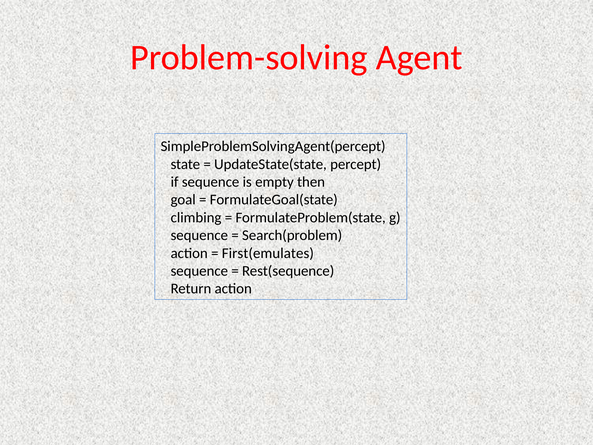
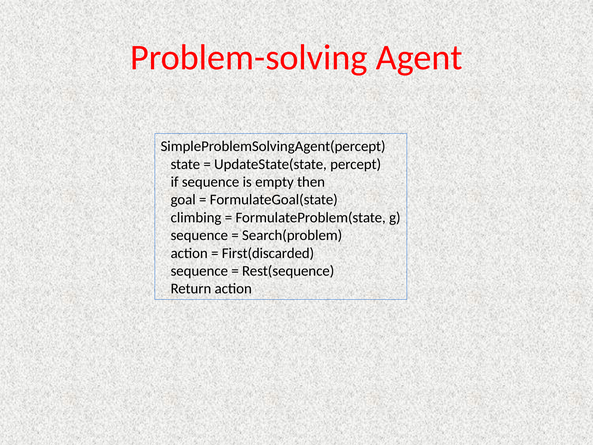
First(emulates: First(emulates -> First(discarded (268, 253)
